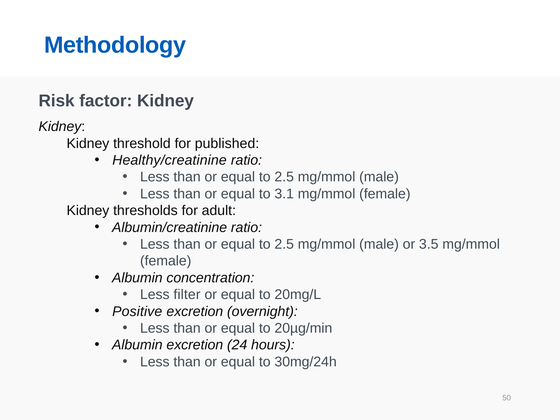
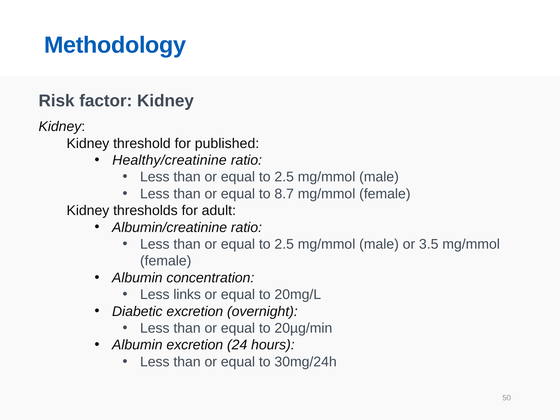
3.1: 3.1 -> 8.7 (284, 194)
filter: filter -> links (187, 295)
Positive: Positive -> Diabetic (137, 311)
